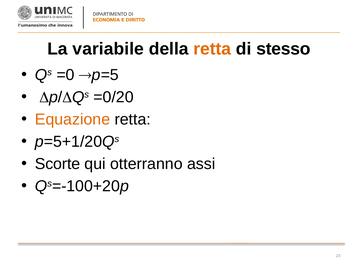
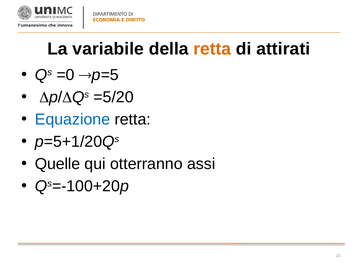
stesso: stesso -> attirati (283, 49)
=0/20: =0/20 -> =5/20 (114, 97)
Equazione colour: orange -> blue (73, 120)
Scorte: Scorte -> Quelle (58, 164)
